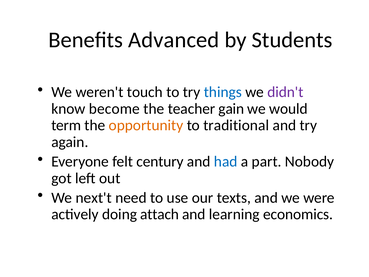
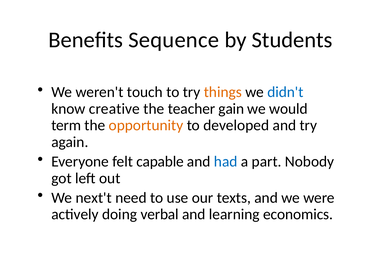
Advanced: Advanced -> Sequence (174, 40)
things colour: blue -> orange (223, 92)
didn't colour: purple -> blue (285, 92)
become: become -> creative (114, 109)
traditional: traditional -> developed (236, 125)
century: century -> capable (160, 161)
attach: attach -> verbal (160, 214)
